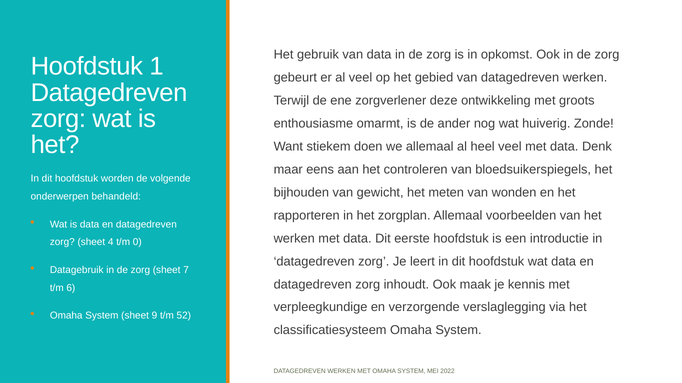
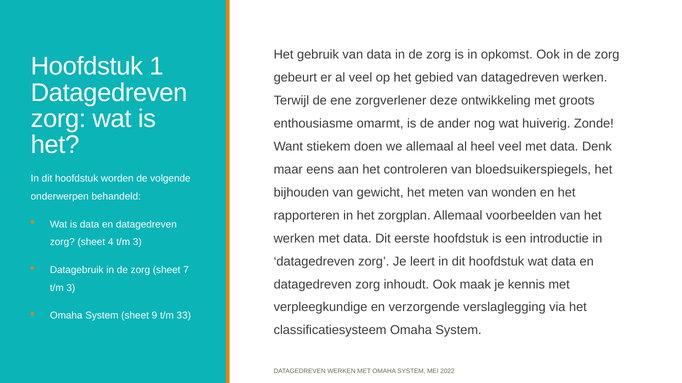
4 t/m 0: 0 -> 3 (137, 243)
6: 6 -> 3 (71, 288)
52: 52 -> 33 (184, 316)
